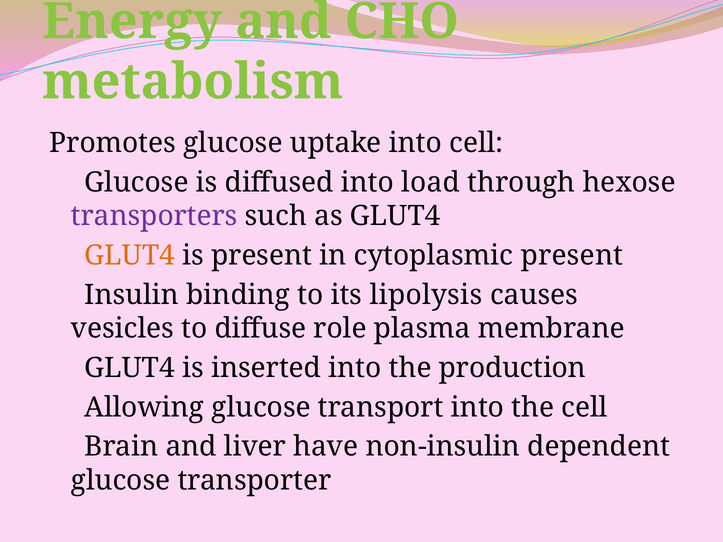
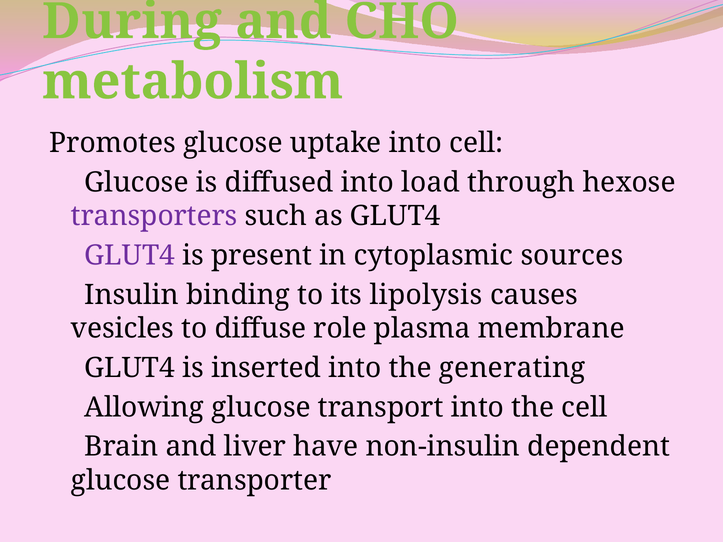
Energy: Energy -> During (132, 22)
GLUT4 colour: orange -> purple (130, 255)
cytoplasmic present: present -> sources (572, 255)
production: production -> generating (512, 368)
